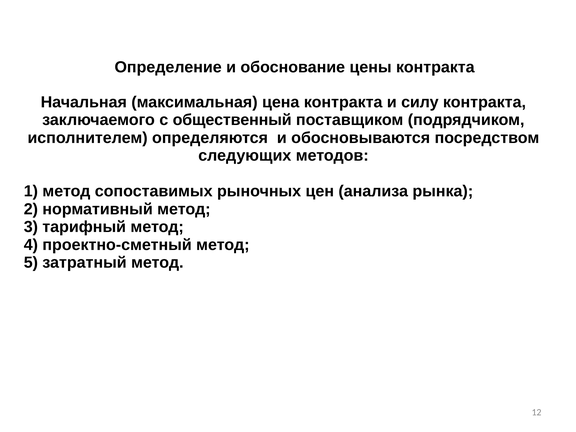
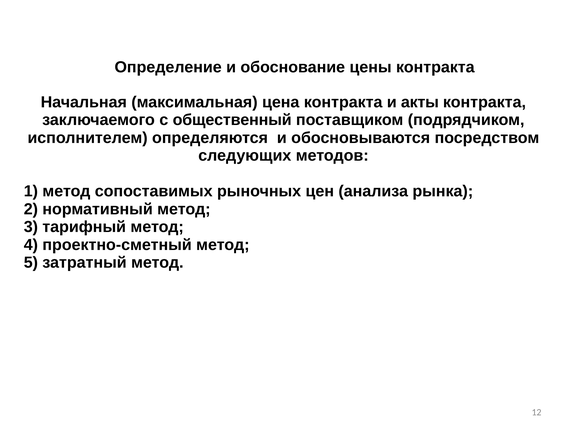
силу: силу -> акты (420, 102)
